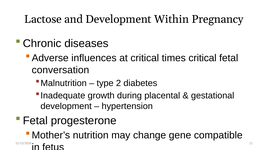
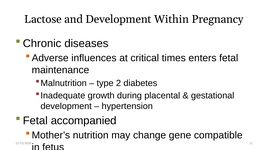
times critical: critical -> enters (202, 58)
conversation: conversation -> maintenance (60, 70)
progesterone: progesterone -> accompanied (84, 121)
